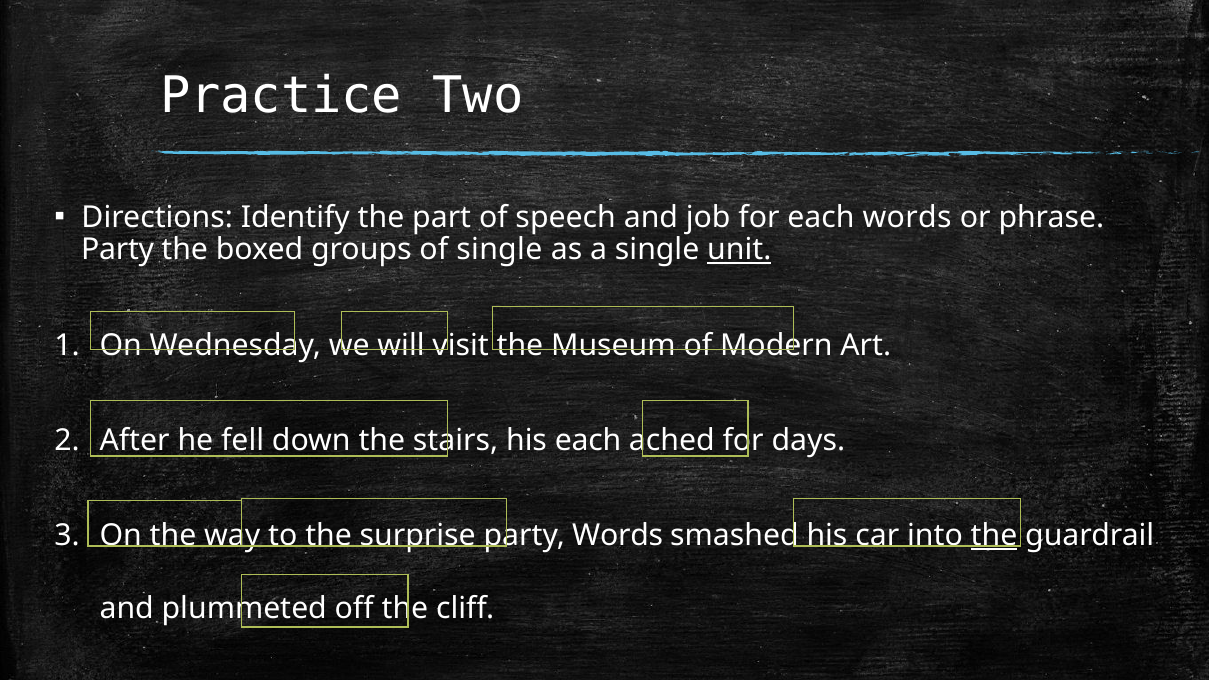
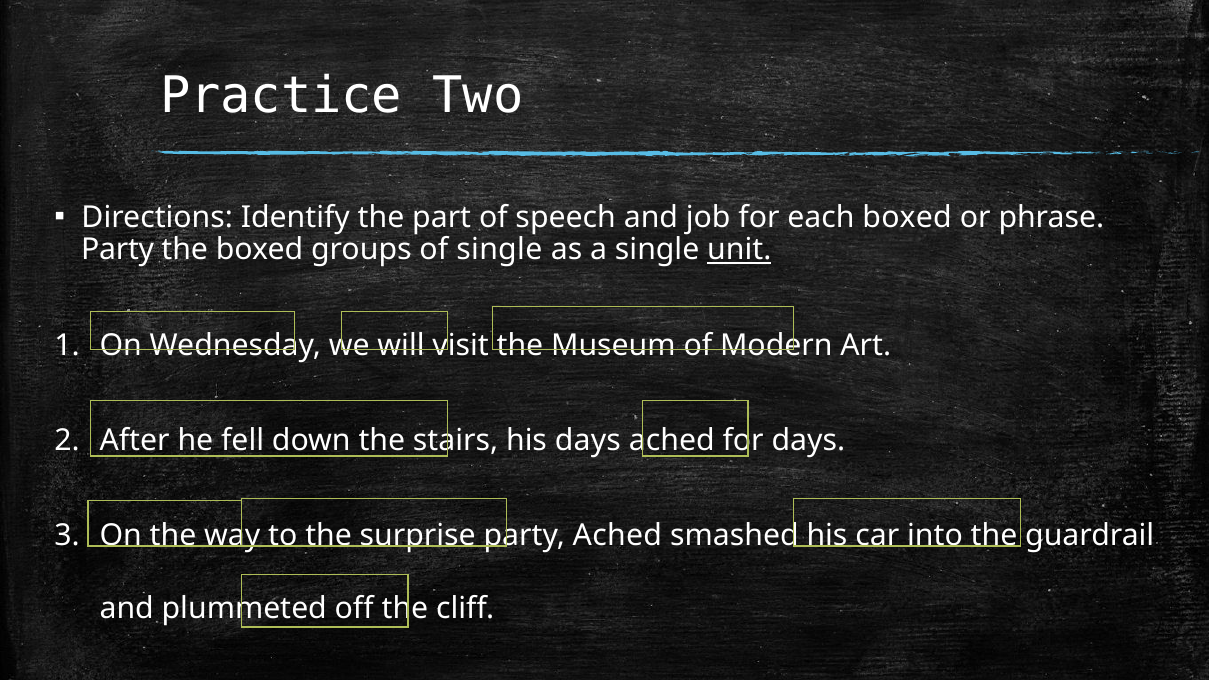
each words: words -> boxed (907, 217)
his each: each -> days (588, 441)
party Words: Words -> Ached (617, 536)
the underline: present -> none (994, 536)
